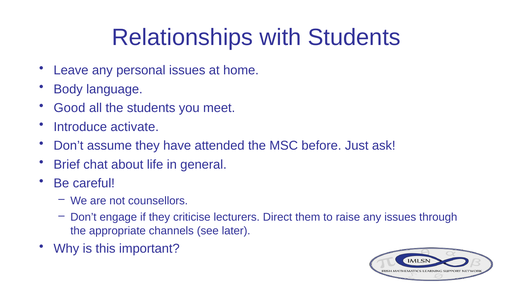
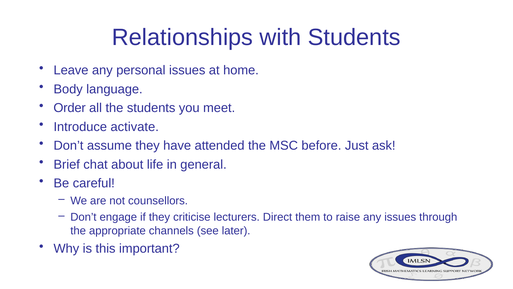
Good: Good -> Order (70, 108)
